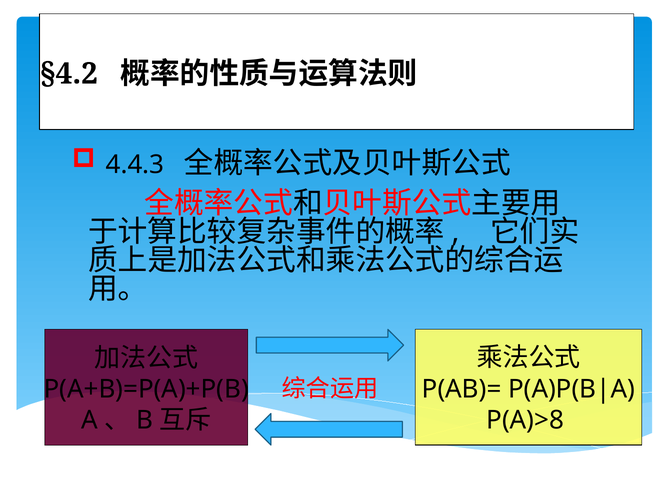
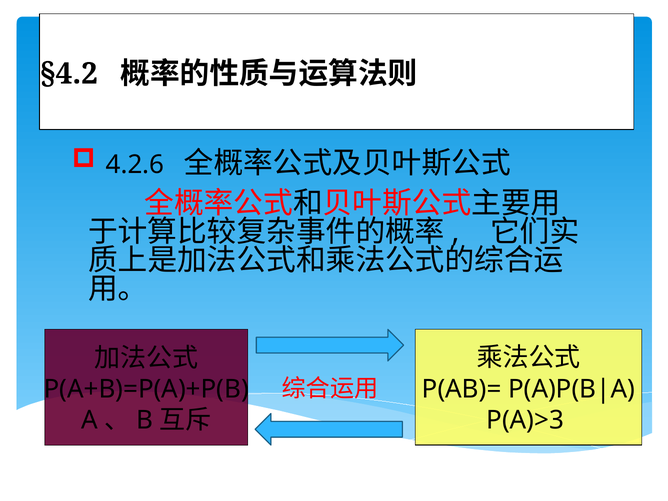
4.4.3: 4.4.3 -> 4.2.6 (135, 165)
P(A)>8: P(A)>8 -> P(A)>3 (525, 420)
